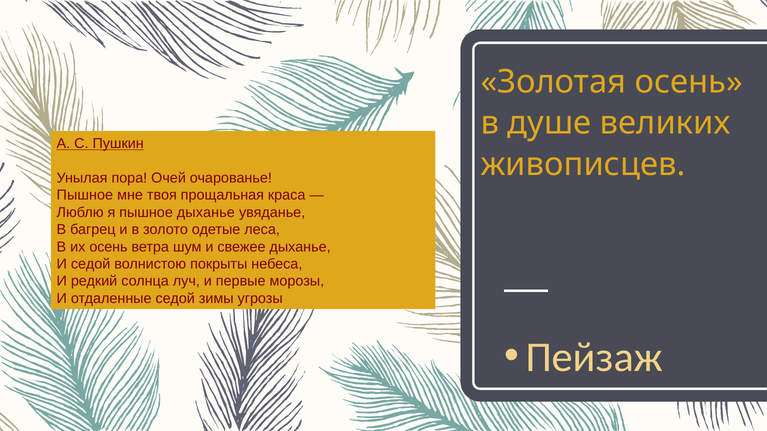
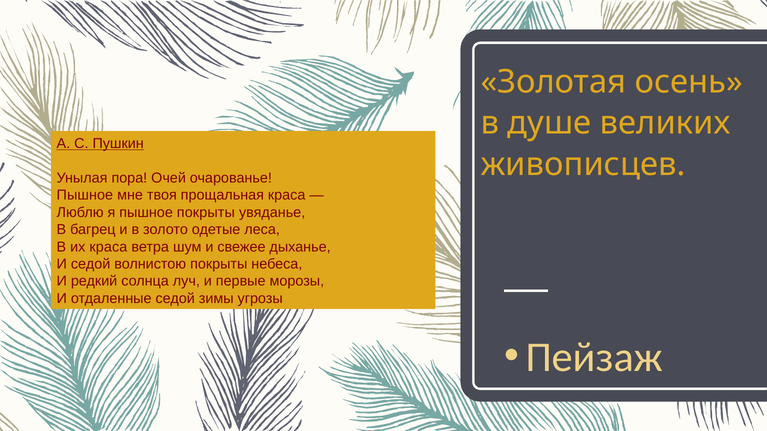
пышное дыханье: дыханье -> покрыты (206, 213)
их осень: осень -> краса (108, 247)
